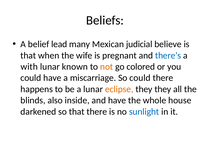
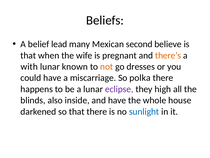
judicial: judicial -> second (139, 44)
there’s colour: blue -> orange (168, 55)
colored: colored -> dresses (141, 66)
So could: could -> polka (140, 78)
eclipse colour: orange -> purple (119, 89)
they they: they -> high (163, 89)
